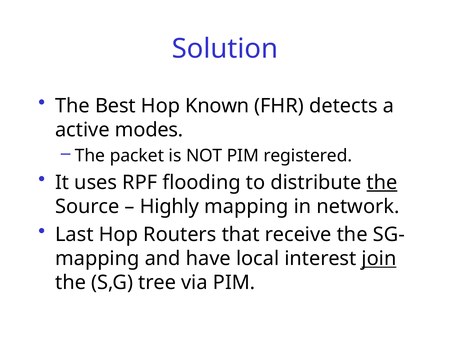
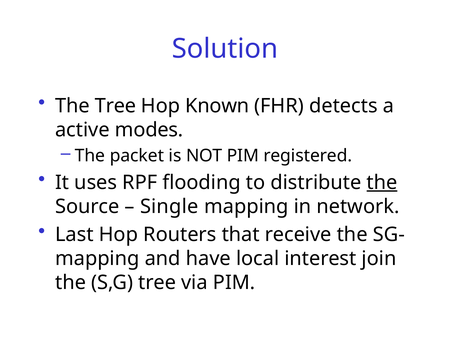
The Best: Best -> Tree (115, 106)
Highly: Highly -> Single (169, 206)
join underline: present -> none (379, 258)
